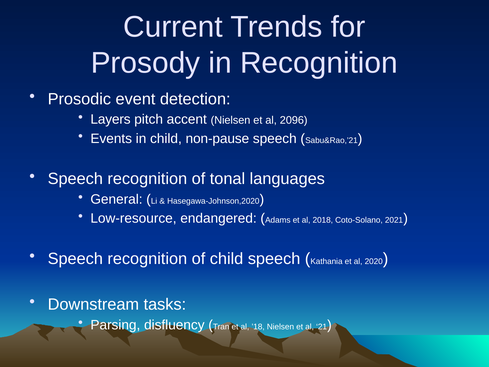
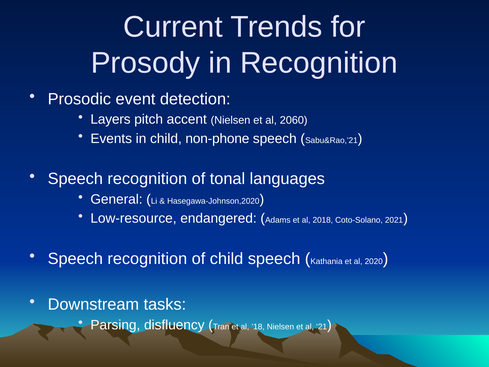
2096: 2096 -> 2060 (294, 120)
non-pause: non-pause -> non-phone (217, 138)
